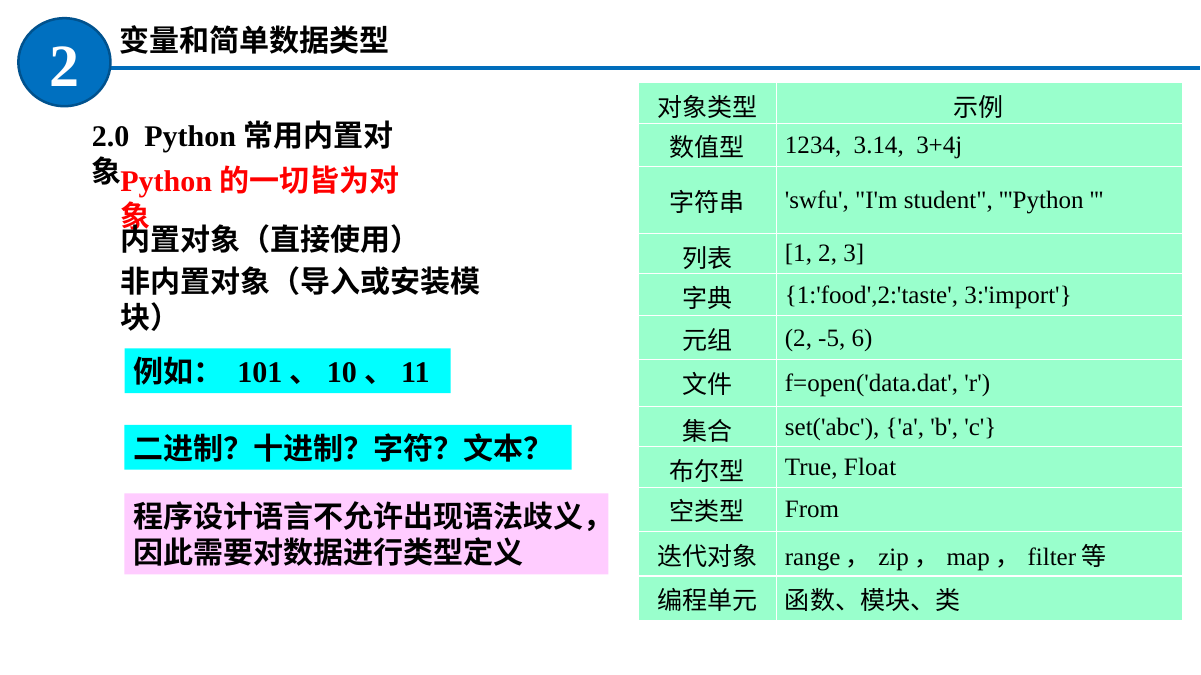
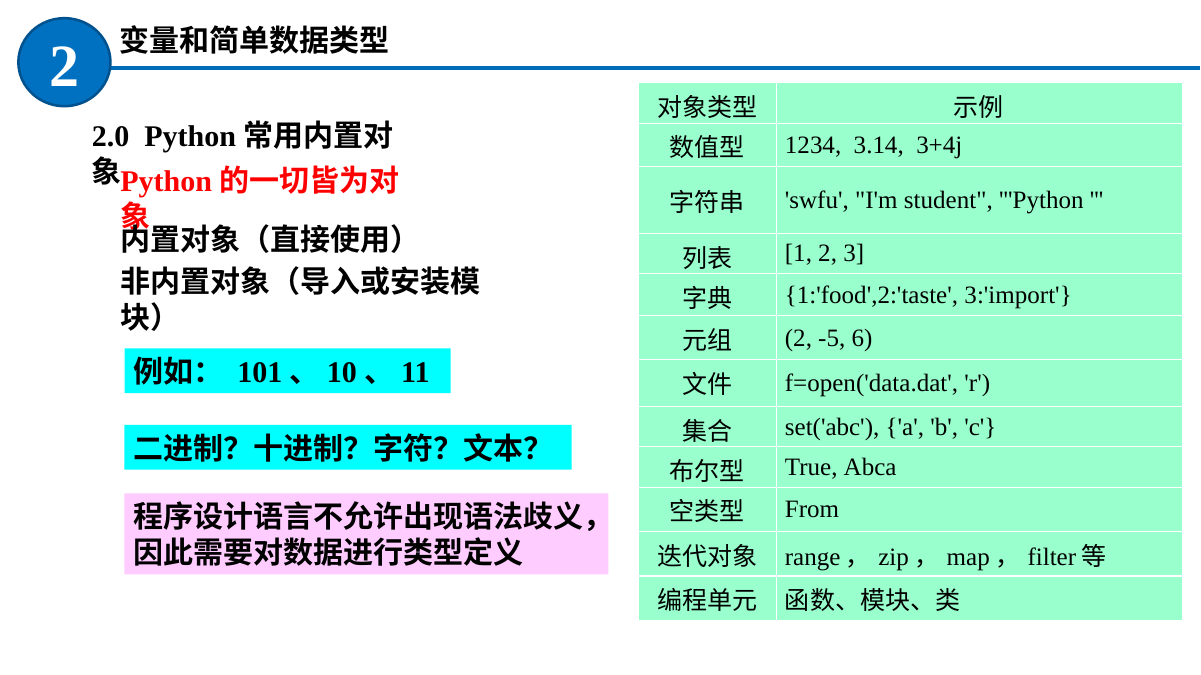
Float: Float -> Abca (870, 467)
